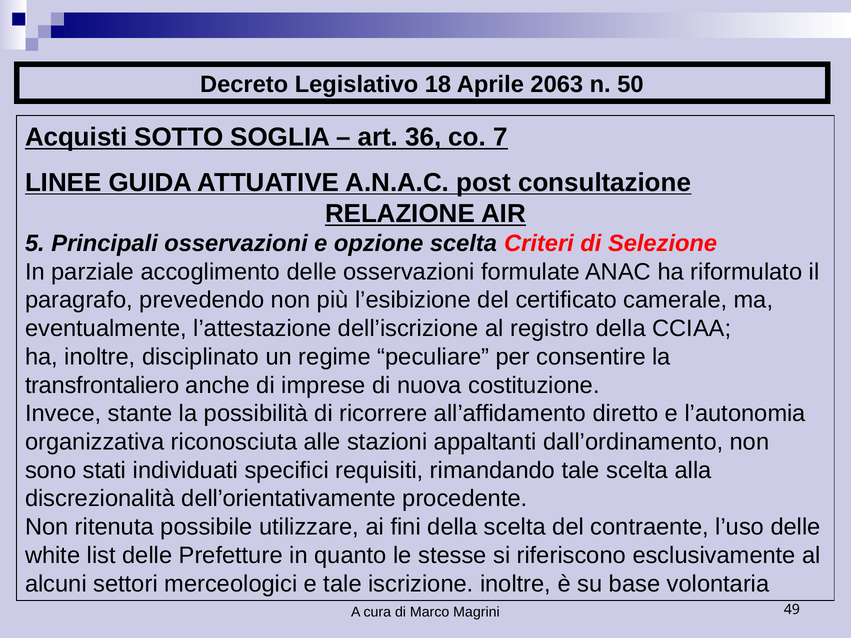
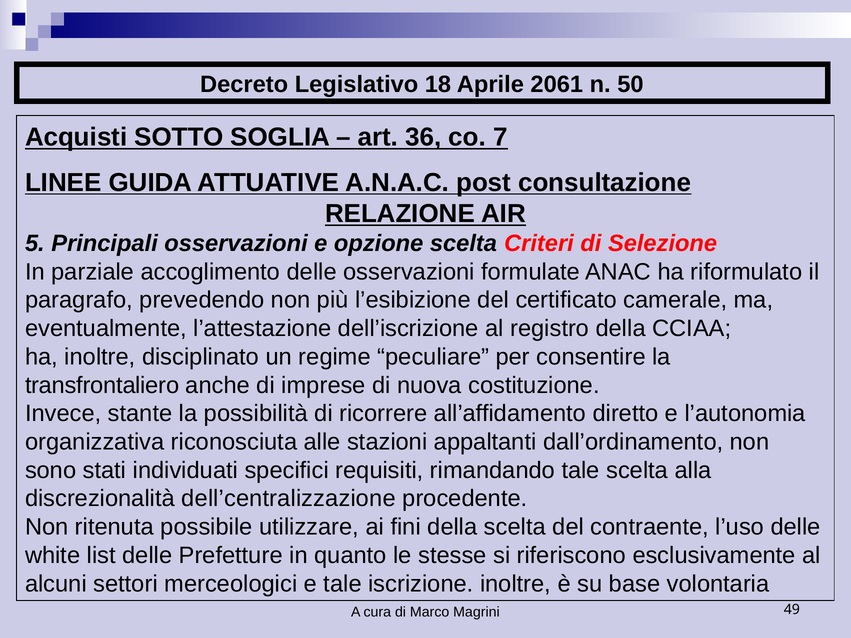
2063: 2063 -> 2061 (557, 84)
dell’orientativamente: dell’orientativamente -> dell’centralizzazione (289, 499)
